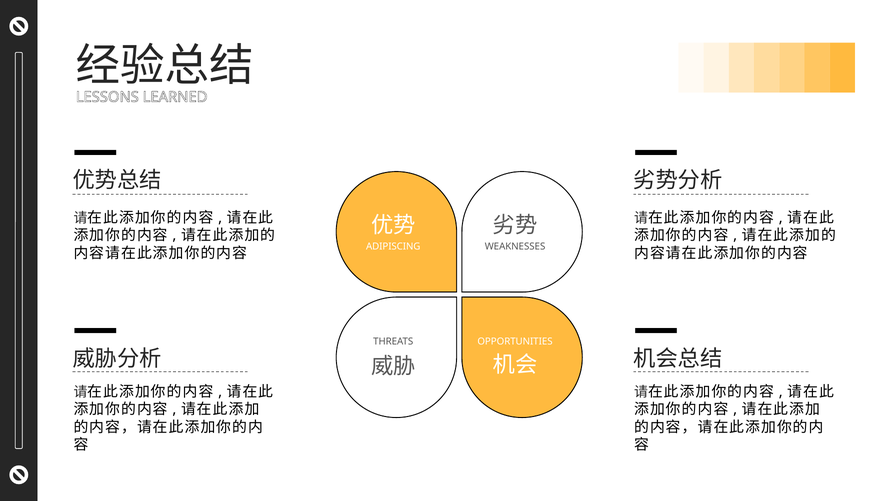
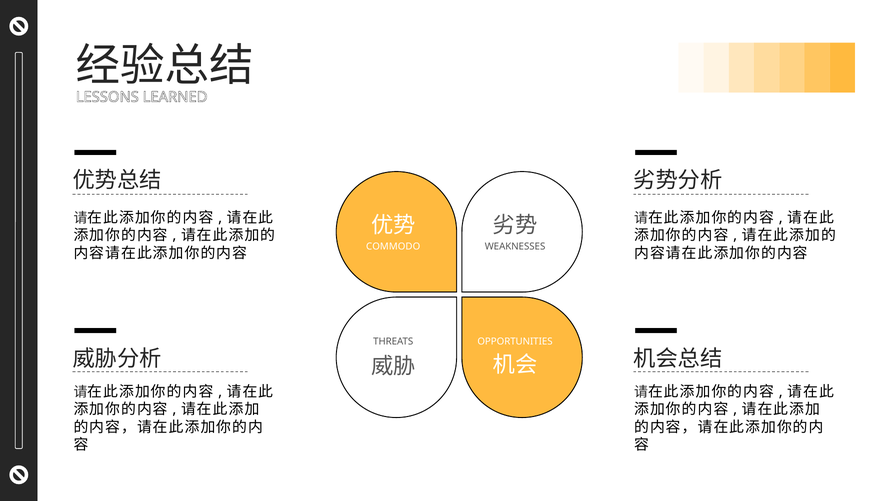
ADIPISCING: ADIPISCING -> COMMODO (393, 247)
